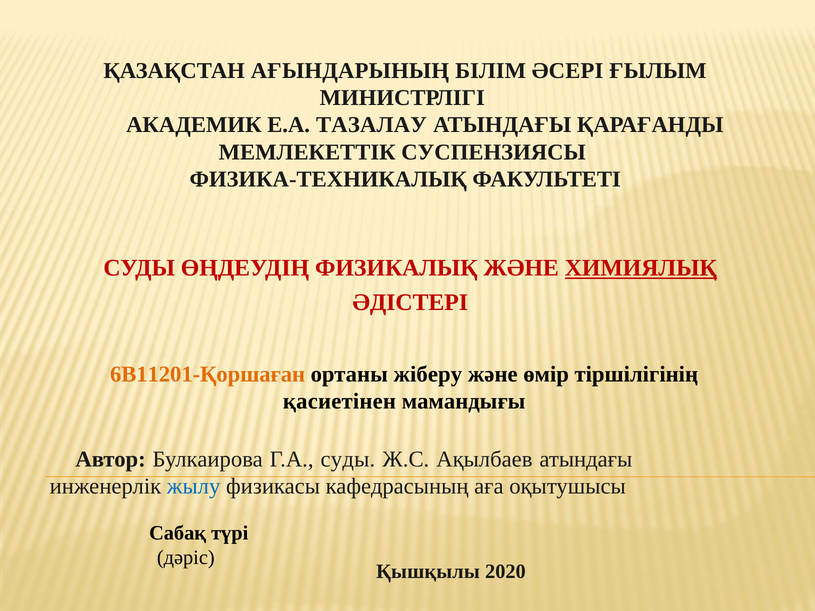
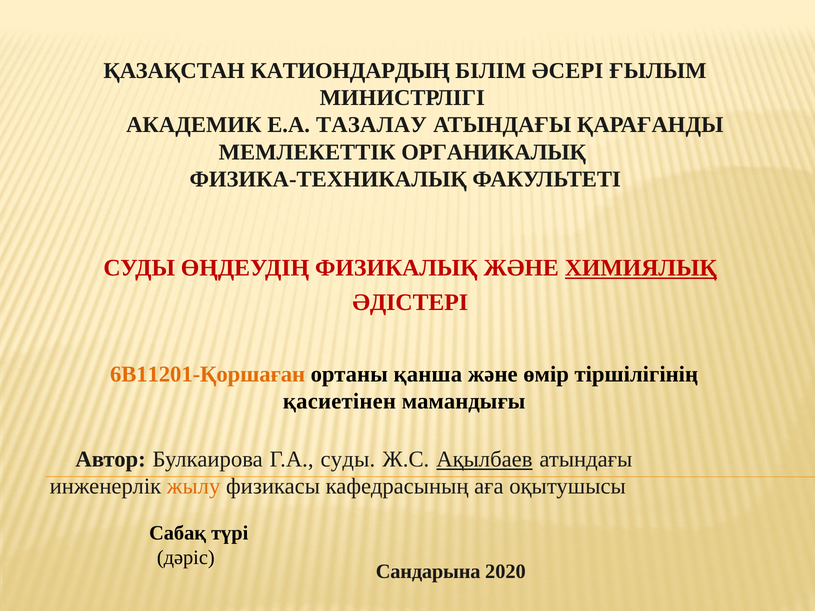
АҒЫНДАРЫНЫҢ: АҒЫНДАРЫНЫҢ -> КАТИОНДАРДЫҢ (350, 71)
СУСПЕНЗИЯСЫ: СУСПЕНЗИЯСЫ -> ОРГАНИКАЛЫҚ (494, 152)
жіберу: жіберу -> қанша (428, 374)
Ақылбаев underline: none -> present (484, 460)
жылу colour: blue -> orange (194, 487)
Қышқылы: Қышқылы -> Сандарына (428, 572)
